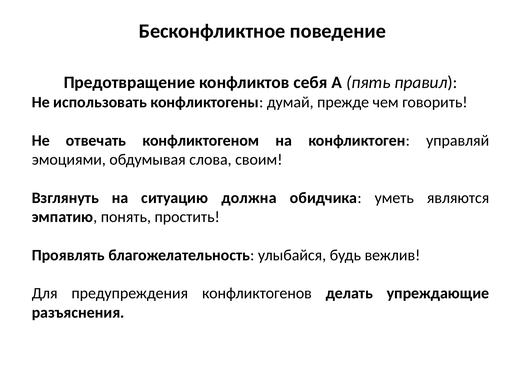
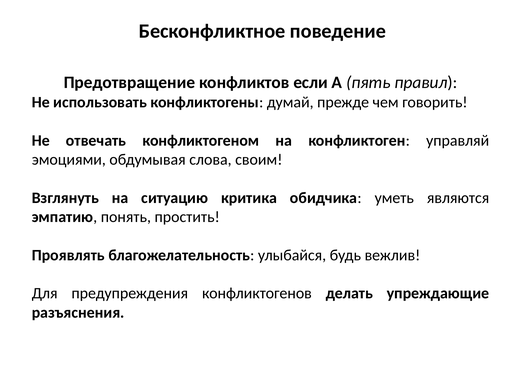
себя: себя -> если (311, 82)
должна: должна -> критика (249, 198)
